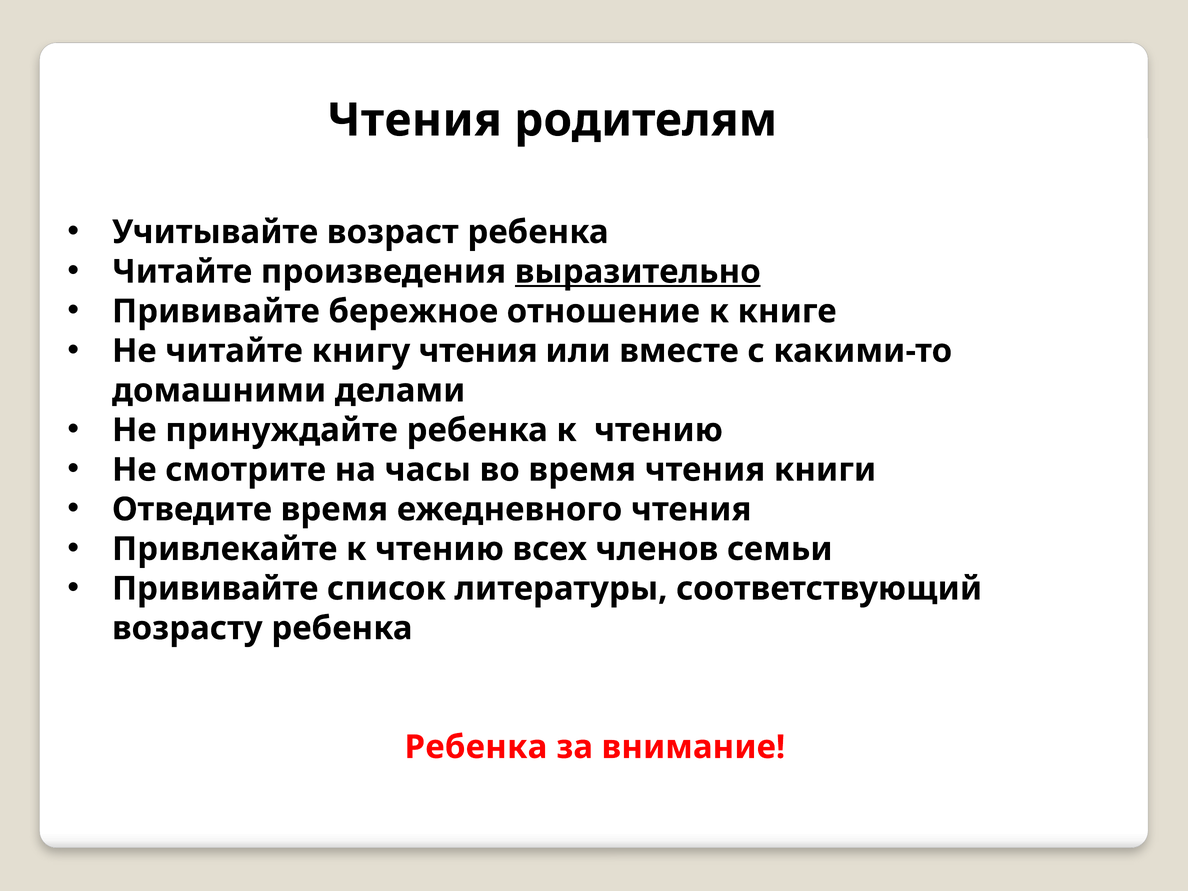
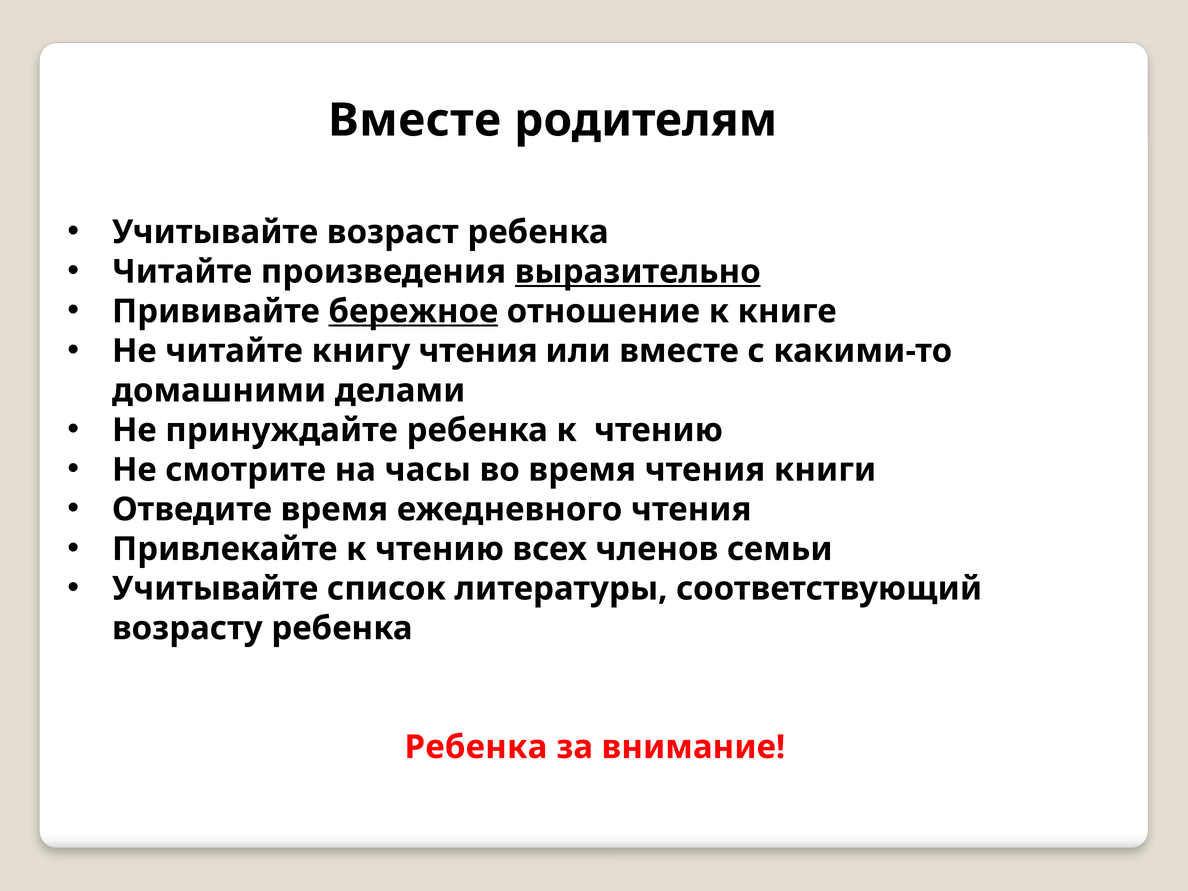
Чтения: Чтения -> Вместе (415, 120)
бережное underline: none -> present (413, 311)
Прививайте: Прививайте -> Учитывайте (215, 589)
